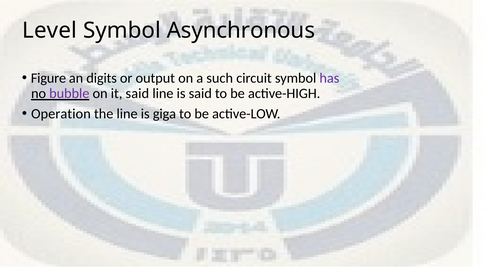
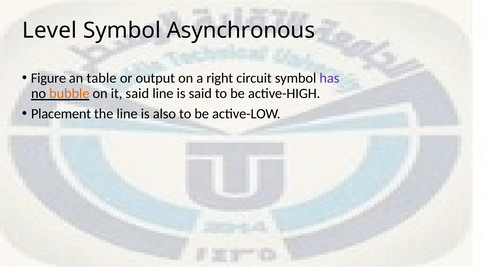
digits: digits -> table (102, 78)
such: such -> right (220, 78)
bubble colour: purple -> orange (69, 94)
Operation: Operation -> Placement (61, 114)
giga: giga -> also (164, 114)
